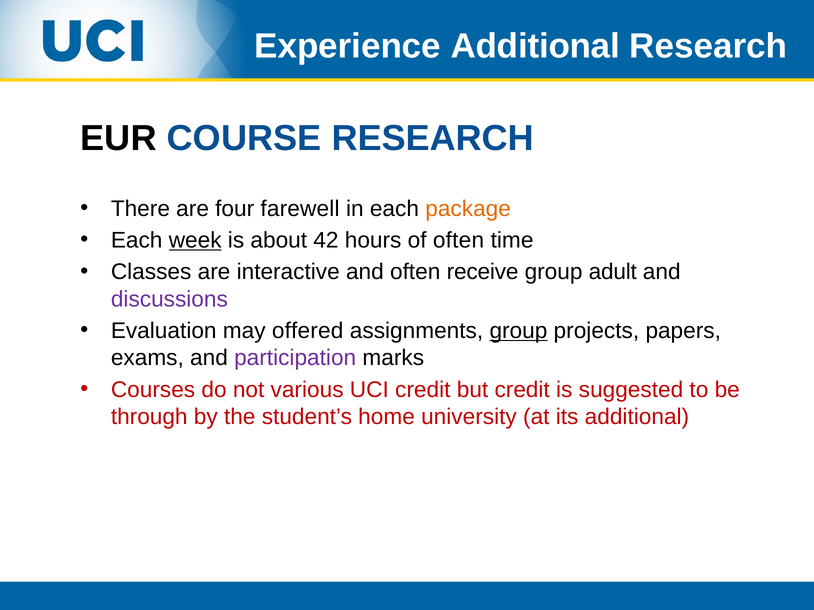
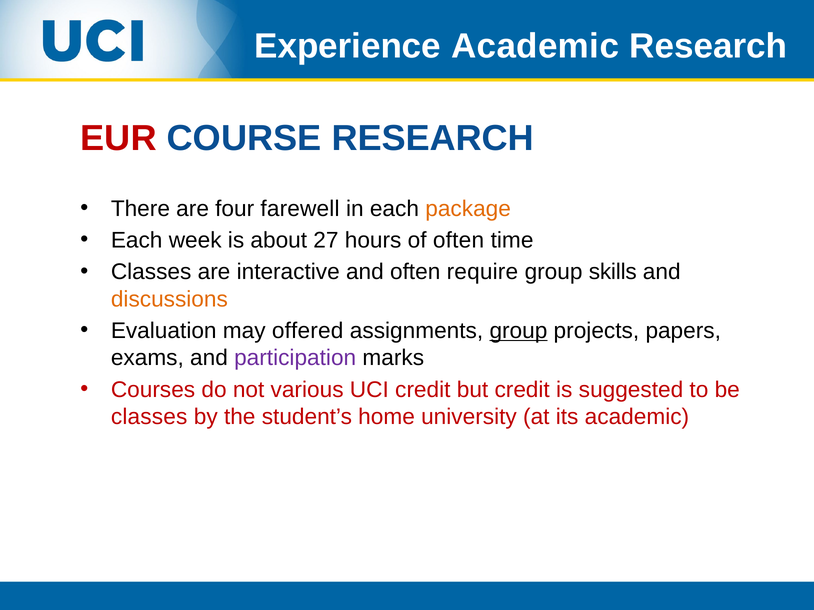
Experience Additional: Additional -> Academic (535, 46)
EUR colour: black -> red (119, 138)
week underline: present -> none (195, 240)
42: 42 -> 27 (326, 240)
receive: receive -> require (482, 272)
adult: adult -> skills (613, 272)
discussions colour: purple -> orange (169, 299)
through: through -> classes (149, 417)
its additional: additional -> academic (637, 417)
